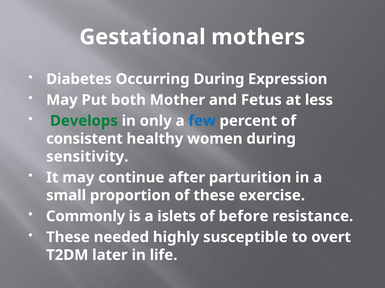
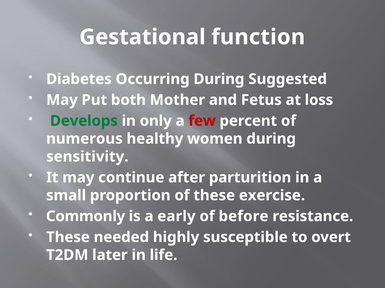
mothers: mothers -> function (258, 37)
Expression: Expression -> Suggested (288, 79)
less: less -> loss (319, 100)
few colour: blue -> red (202, 121)
consistent: consistent -> numerous (84, 139)
islets: islets -> early (176, 217)
